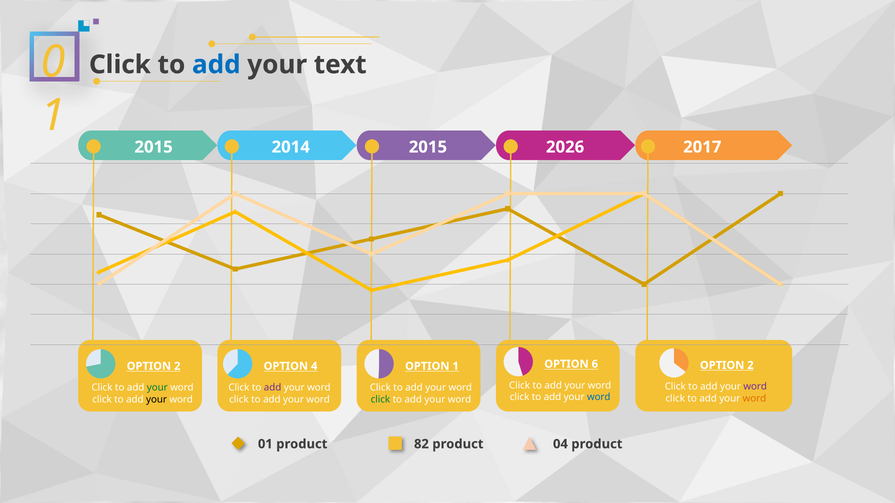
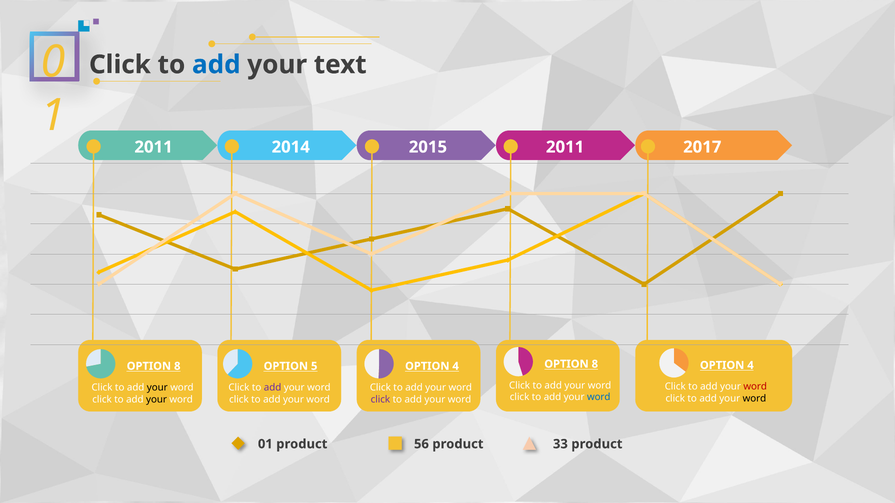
2015: 2015 -> 2011 (154, 147)
2026: 2026 -> 2011 (565, 147)
6: 6 -> 8 (595, 364)
2: 2 -> 4 (750, 366)
2: 2 -> 8 (177, 366)
4: 4 -> 5 (314, 366)
1: 1 -> 4 (456, 366)
word colour: purple -> red (755, 387)
your colour: green -> black (157, 388)
word colour: orange -> black (754, 399)
click colour: green -> purple (380, 400)
82: 82 -> 56 (421, 444)
04: 04 -> 33 (560, 444)
